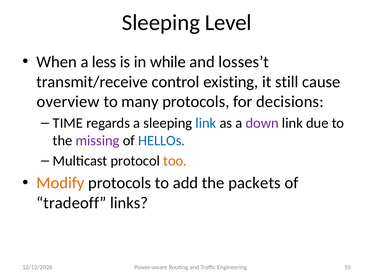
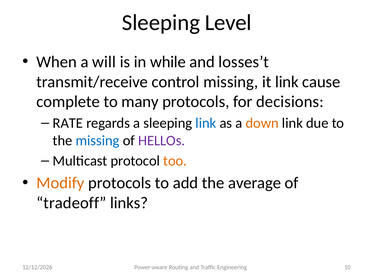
less: less -> will (104, 62)
control existing: existing -> missing (231, 82)
it still: still -> link (287, 82)
overview: overview -> complete (68, 102)
TIME: TIME -> RATE (68, 123)
down colour: purple -> orange (262, 123)
missing colour: purple -> blue (98, 140)
HELLOs colour: blue -> purple (162, 140)
packets: packets -> average (255, 183)
